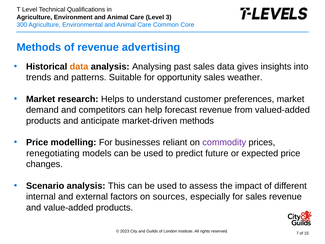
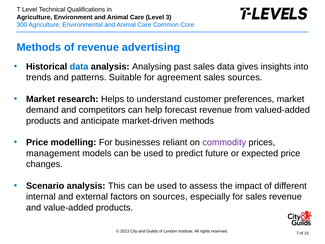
data colour: orange -> blue (79, 66)
opportunity: opportunity -> agreement (179, 77)
sales weather: weather -> sources (245, 77)
renegotiating: renegotiating -> management (53, 153)
